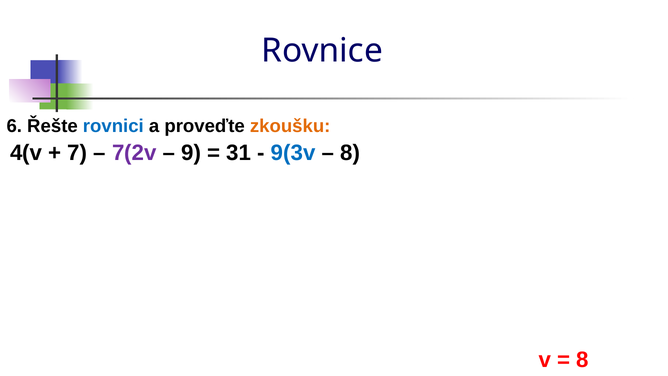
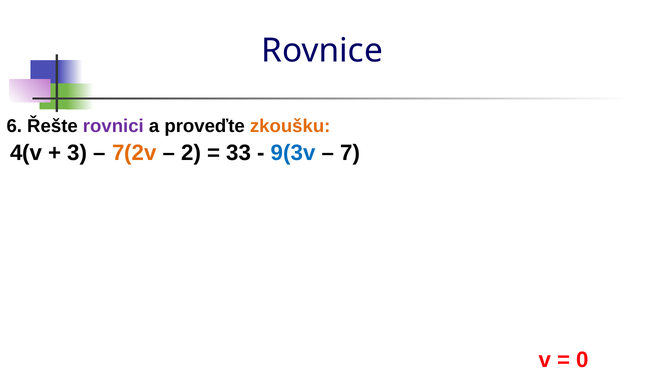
rovnici colour: blue -> purple (113, 126)
7: 7 -> 3 (77, 153)
7(2v colour: purple -> orange (134, 153)
9: 9 -> 2 (191, 153)
31: 31 -> 33 (239, 153)
8: 8 -> 7 (350, 153)
8: 8 -> 0 (583, 359)
